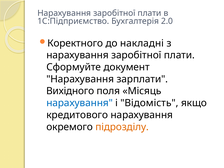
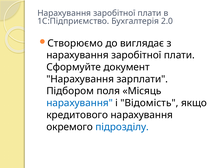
Коректного: Коректного -> Створюємо (75, 43)
накладні: накладні -> виглядає (142, 43)
Вихідного: Вихідного -> Підбором (70, 91)
підрозділу colour: orange -> blue (122, 127)
